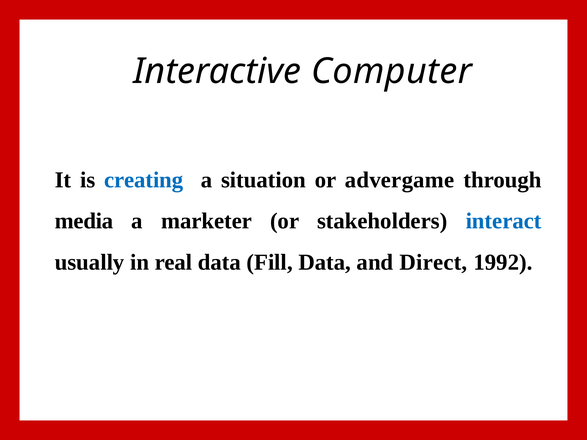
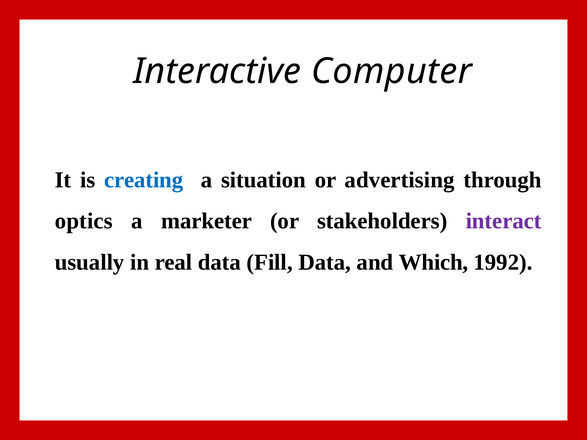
advergame: advergame -> advertising (400, 180)
media: media -> optics (84, 221)
interact colour: blue -> purple (504, 221)
Direct: Direct -> Which (434, 262)
